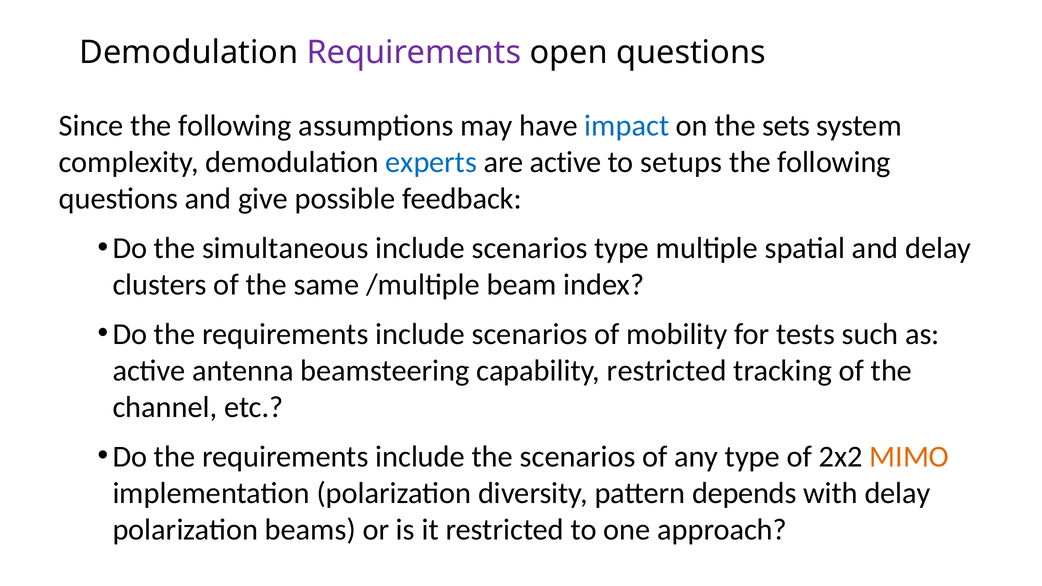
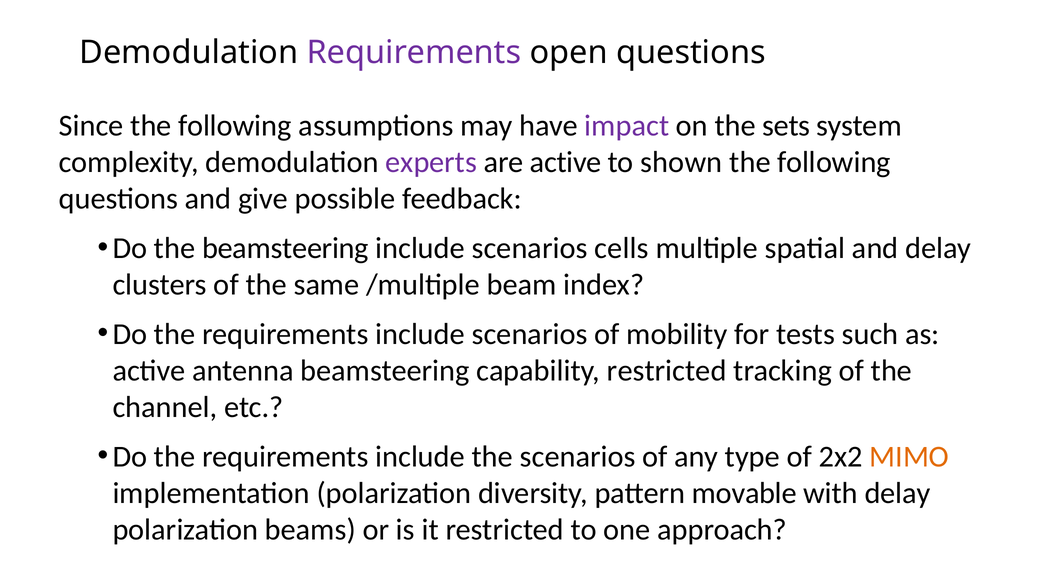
impact colour: blue -> purple (627, 126)
experts colour: blue -> purple (431, 162)
setups: setups -> shown (681, 162)
the simultaneous: simultaneous -> beamsteering (285, 248)
scenarios type: type -> cells (622, 248)
depends: depends -> movable (744, 493)
